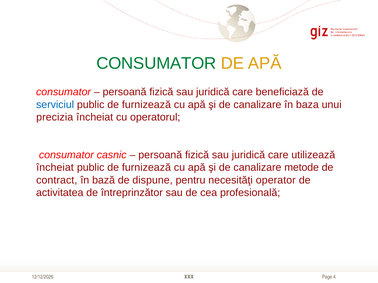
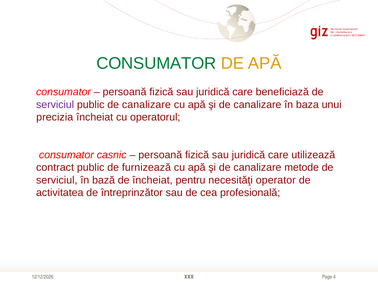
serviciul colour: blue -> purple (55, 105)
furnizează: furnizează -> canalizare (146, 105)
încheiat: încheiat -> contract (55, 168)
contract: contract -> serviciul (57, 180)
de dispune: dispune -> încheiat (153, 180)
